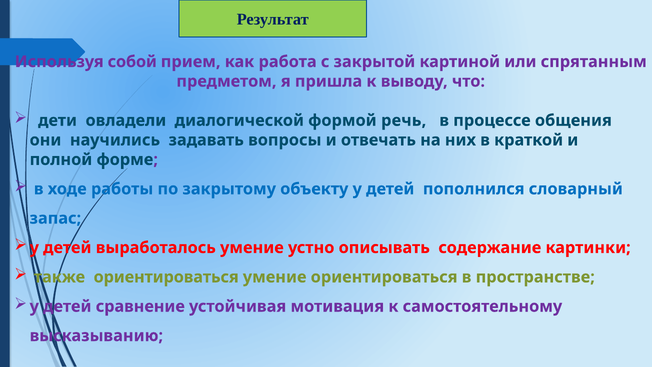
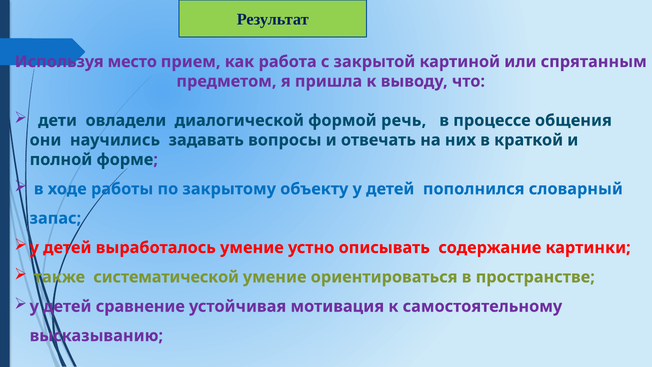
собой: собой -> место (132, 62)
также ориентироваться: ориентироваться -> систематической (166, 277)
